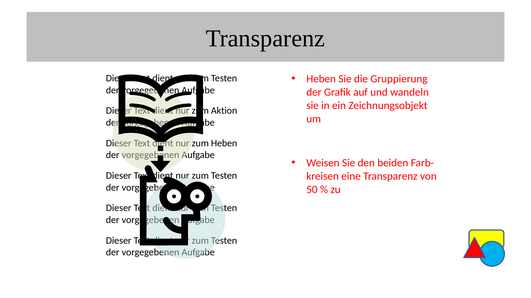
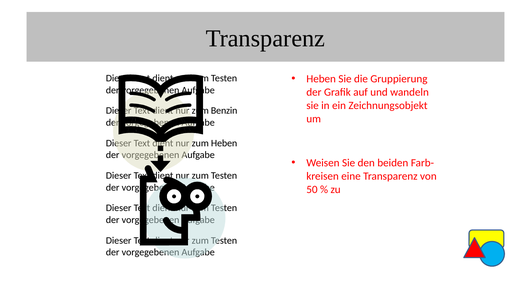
Aktion: Aktion -> Benzin (224, 111)
